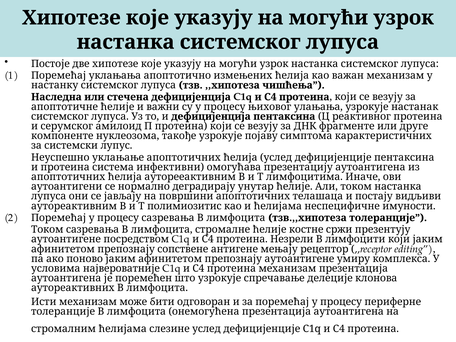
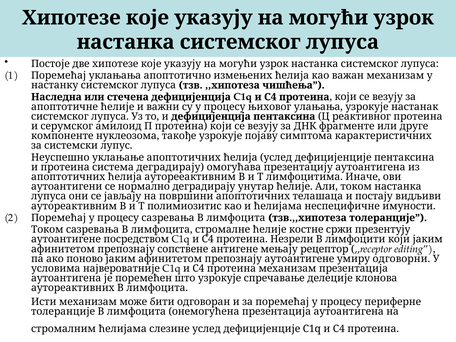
система инфективни: инфективни -> деградирају (170, 167)
комплекса: комплекса -> одговорни (401, 259)
